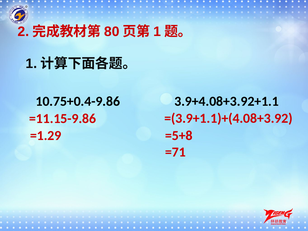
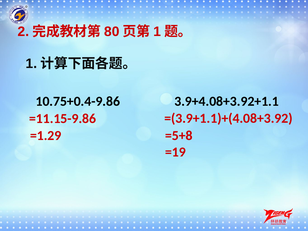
=71: =71 -> =19 (175, 152)
